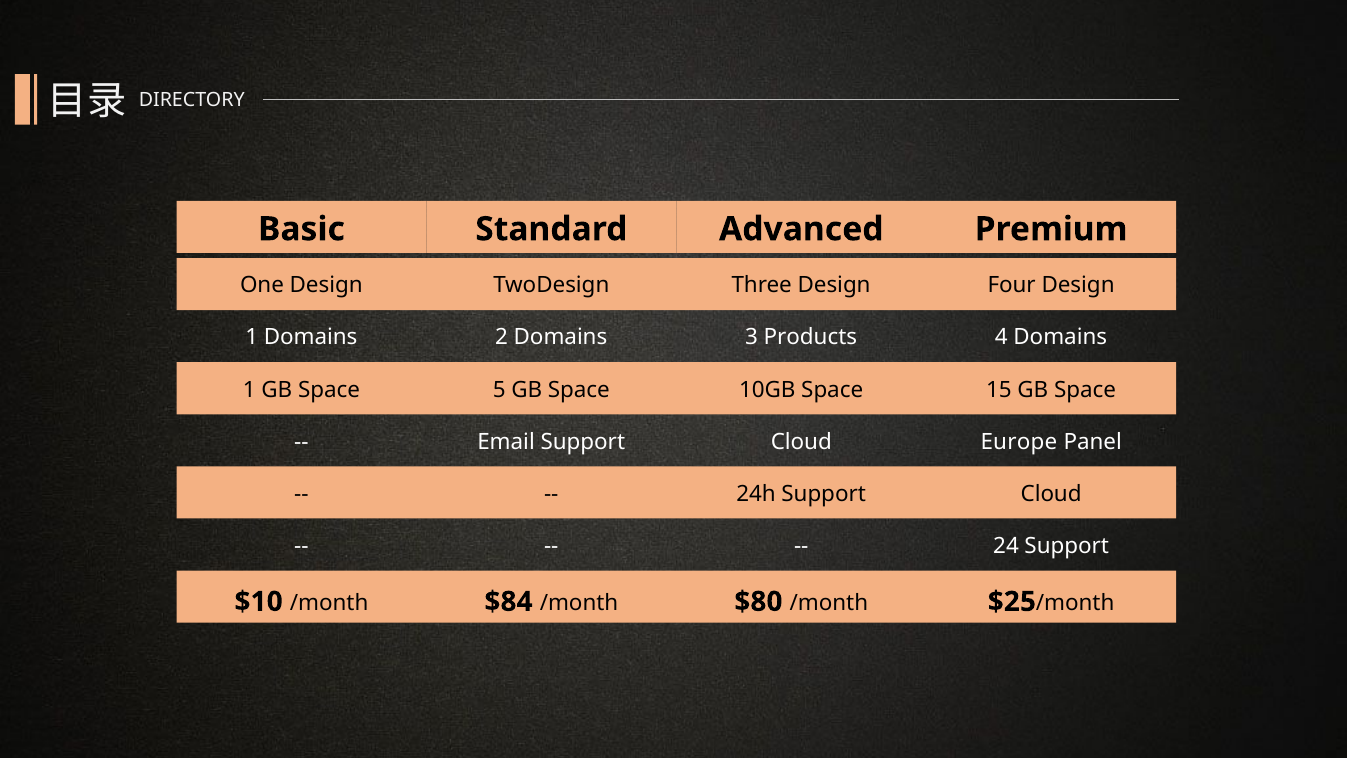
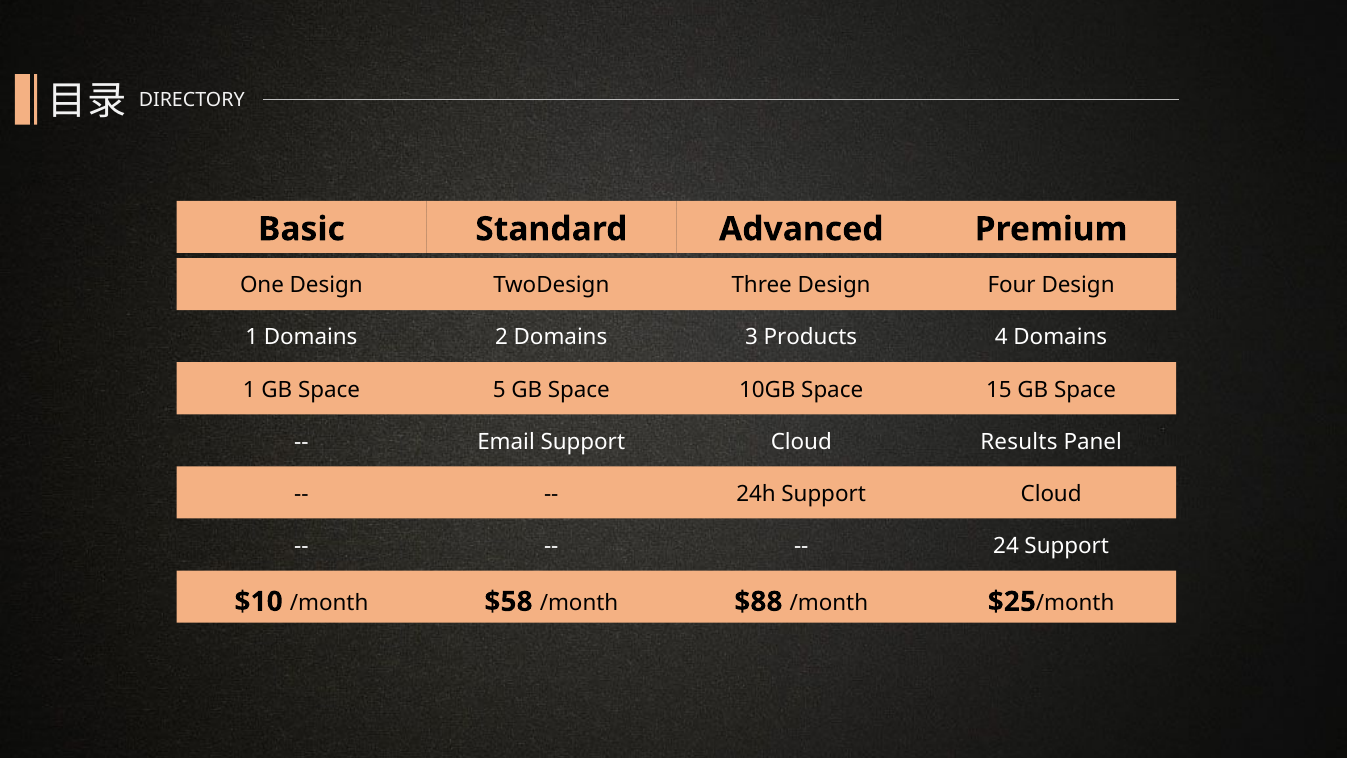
Europe: Europe -> Results (1019, 441)
$84: $84 -> $58 (509, 601)
$80: $80 -> $88 (758, 601)
